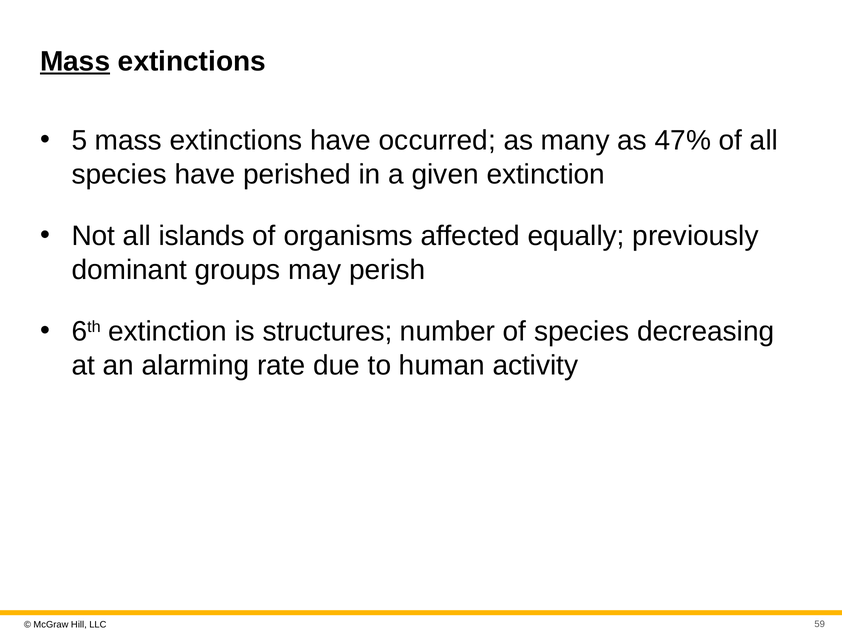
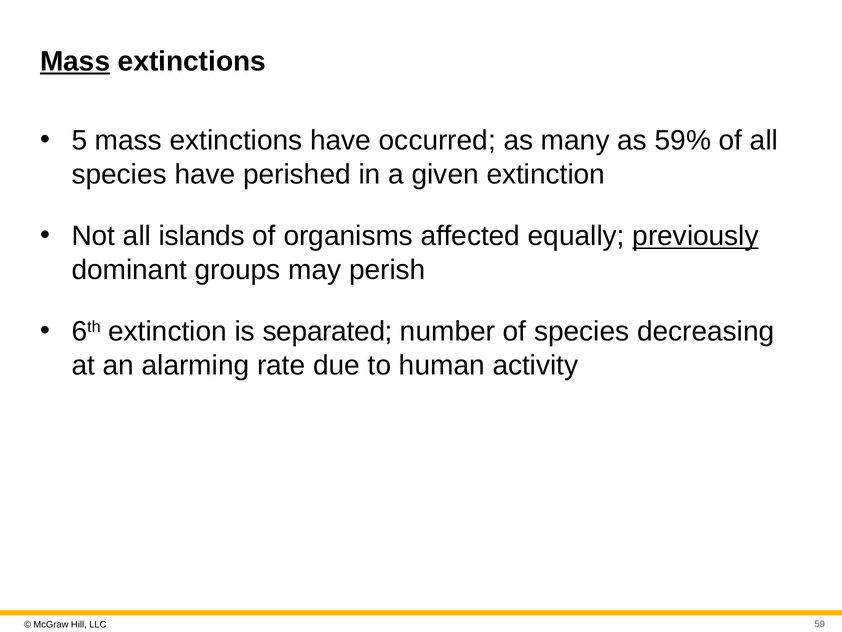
47%: 47% -> 59% (683, 141)
previously underline: none -> present (696, 236)
structures: structures -> separated (328, 331)
